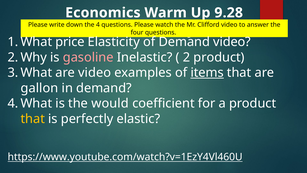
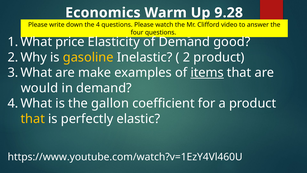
Demand video: video -> good (232, 42)
gasoline colour: pink -> yellow (88, 57)
are video: video -> make (95, 73)
gallon: gallon -> would (39, 88)
would: would -> gallon (110, 103)
https://www.youtube.com/watch?v=1EzY4Vl460U underline: present -> none (125, 157)
